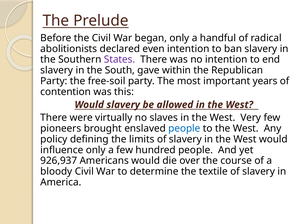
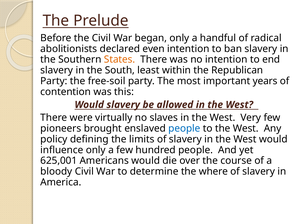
States colour: purple -> orange (120, 59)
gave: gave -> least (148, 70)
926,937: 926,937 -> 625,001 (59, 160)
textile: textile -> where (213, 171)
